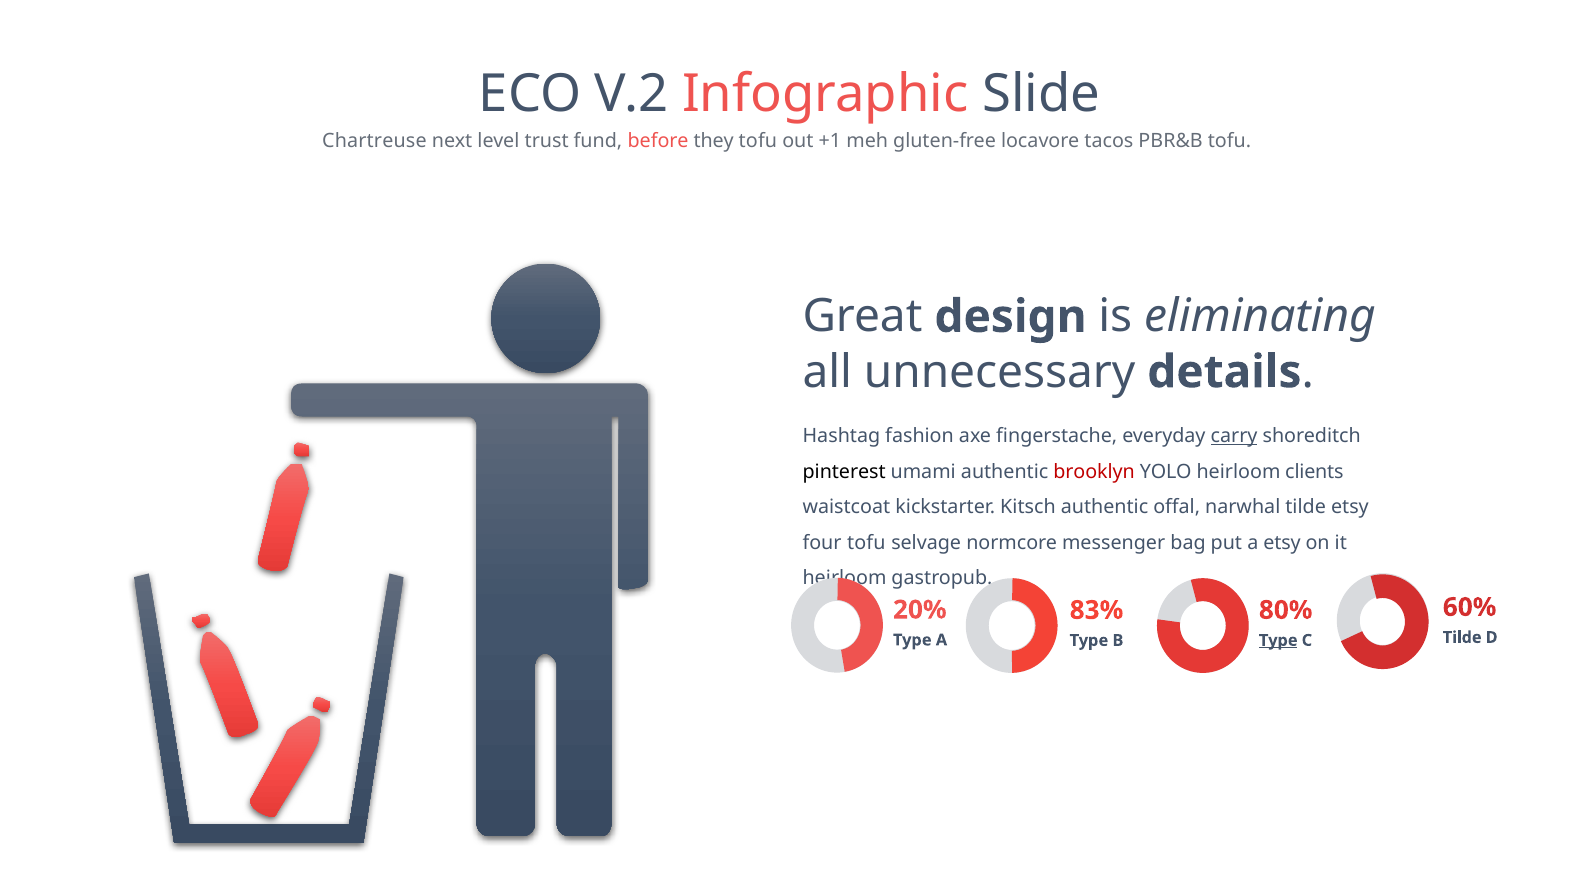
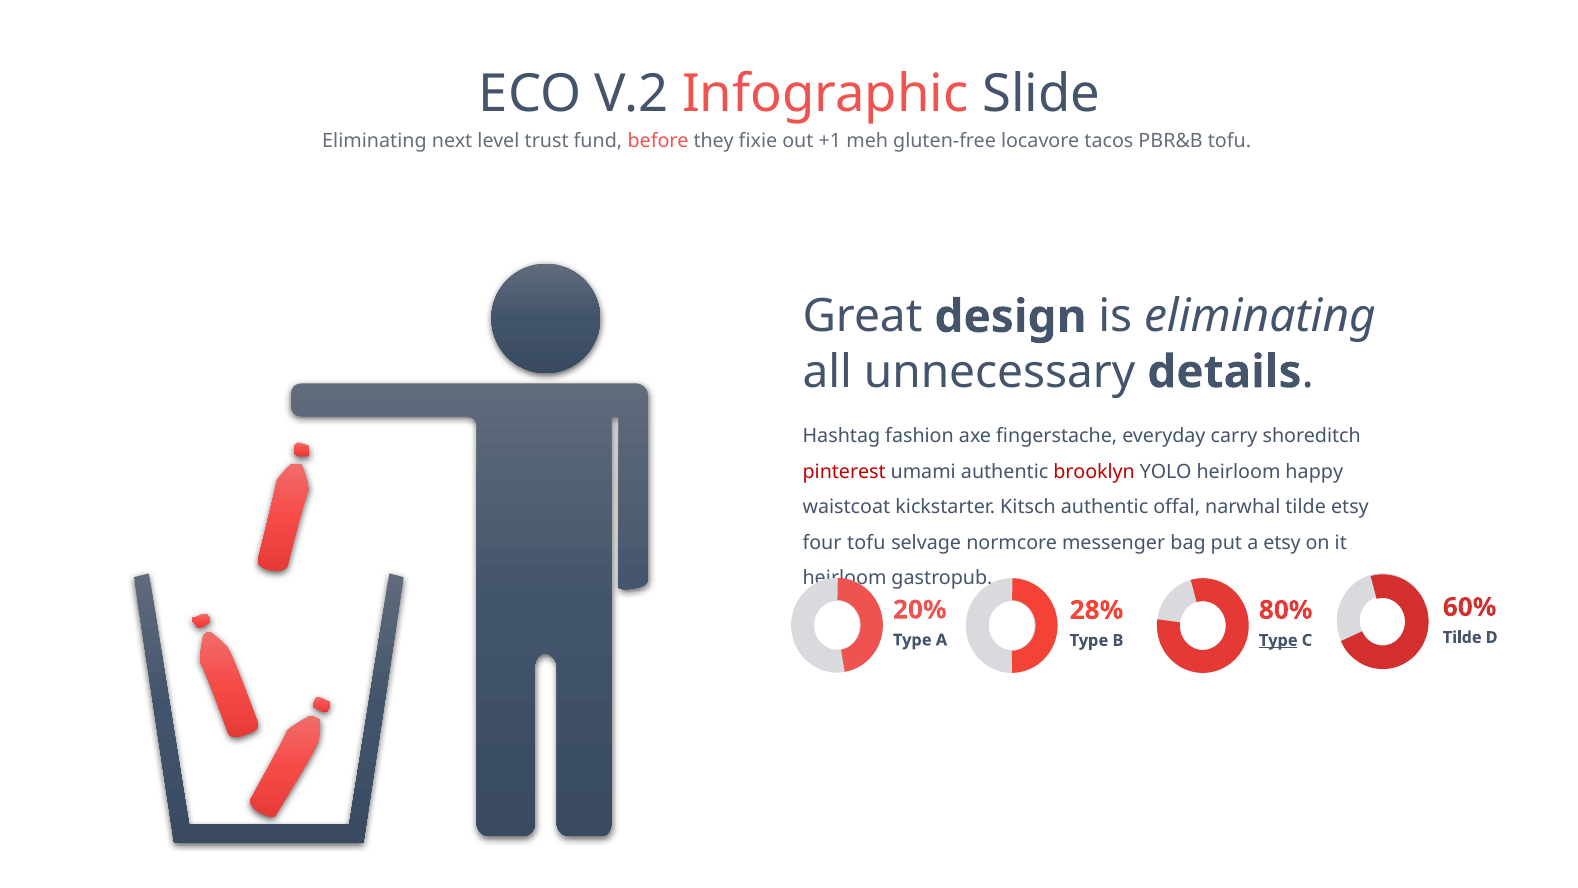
Chartreuse: Chartreuse -> Eliminating (374, 140)
they tofu: tofu -> fixie (758, 140)
carry underline: present -> none (1234, 436)
pinterest colour: black -> red (844, 472)
clients: clients -> happy (1314, 472)
83%: 83% -> 28% (1096, 610)
